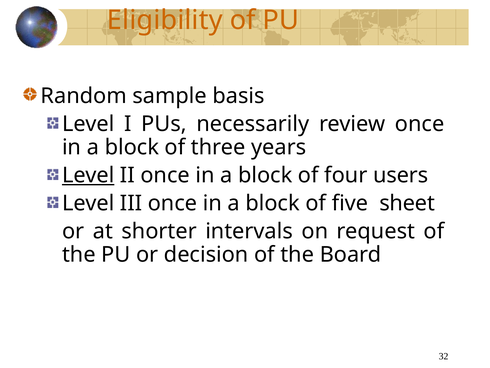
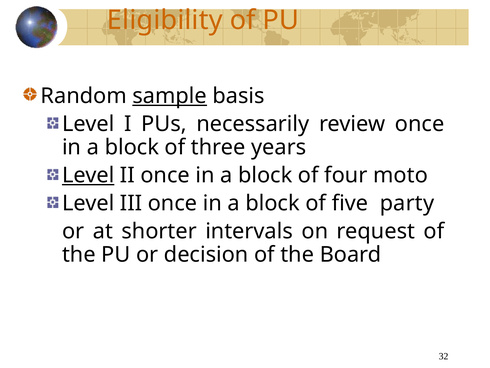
sample underline: none -> present (170, 96)
users: users -> moto (401, 175)
sheet: sheet -> party (407, 203)
